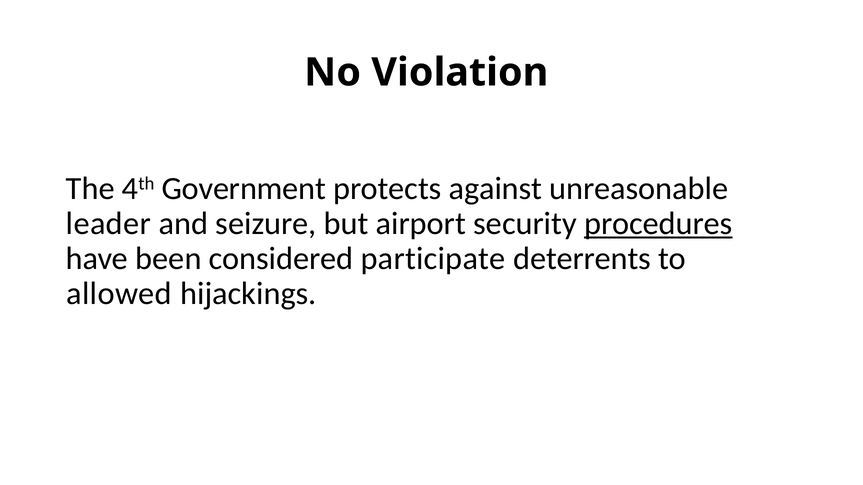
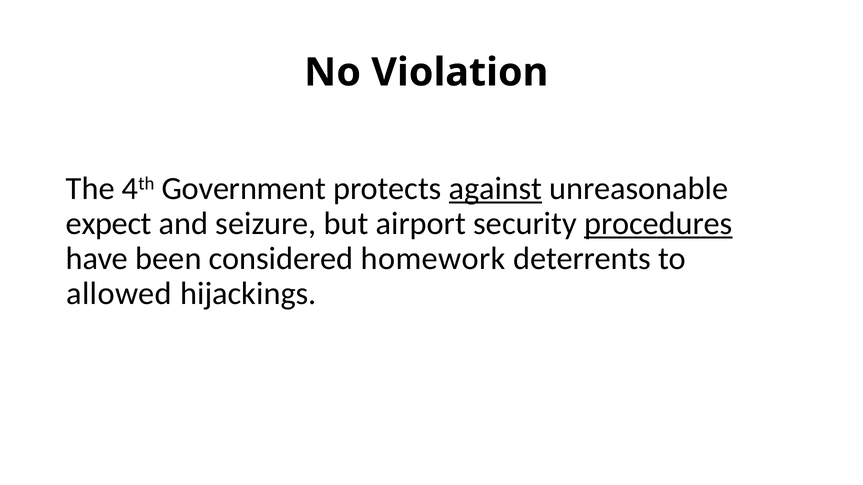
against underline: none -> present (496, 189)
leader: leader -> expect (109, 224)
participate: participate -> homework (433, 259)
